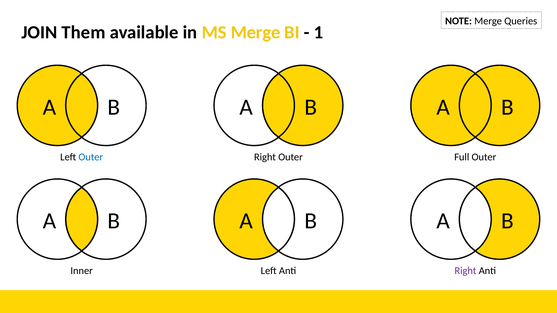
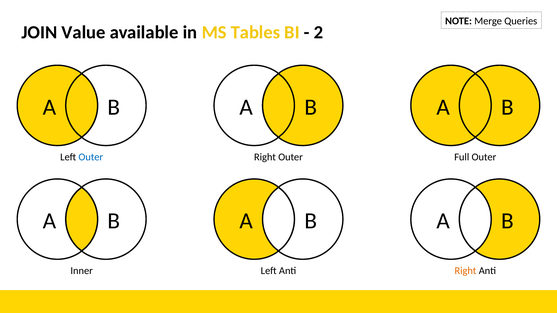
Them: Them -> Value (84, 32)
MS Merge: Merge -> Tables (255, 32)
1: 1 -> 2 (318, 32)
Right colour: purple -> orange (465, 271)
